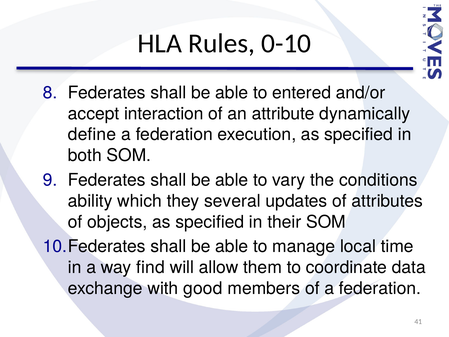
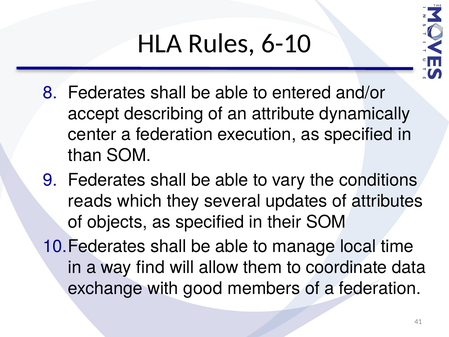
0-10: 0-10 -> 6-10 (286, 43)
interaction: interaction -> describing (164, 113)
define: define -> center (92, 134)
both: both -> than (85, 155)
ability: ability -> reads (90, 201)
